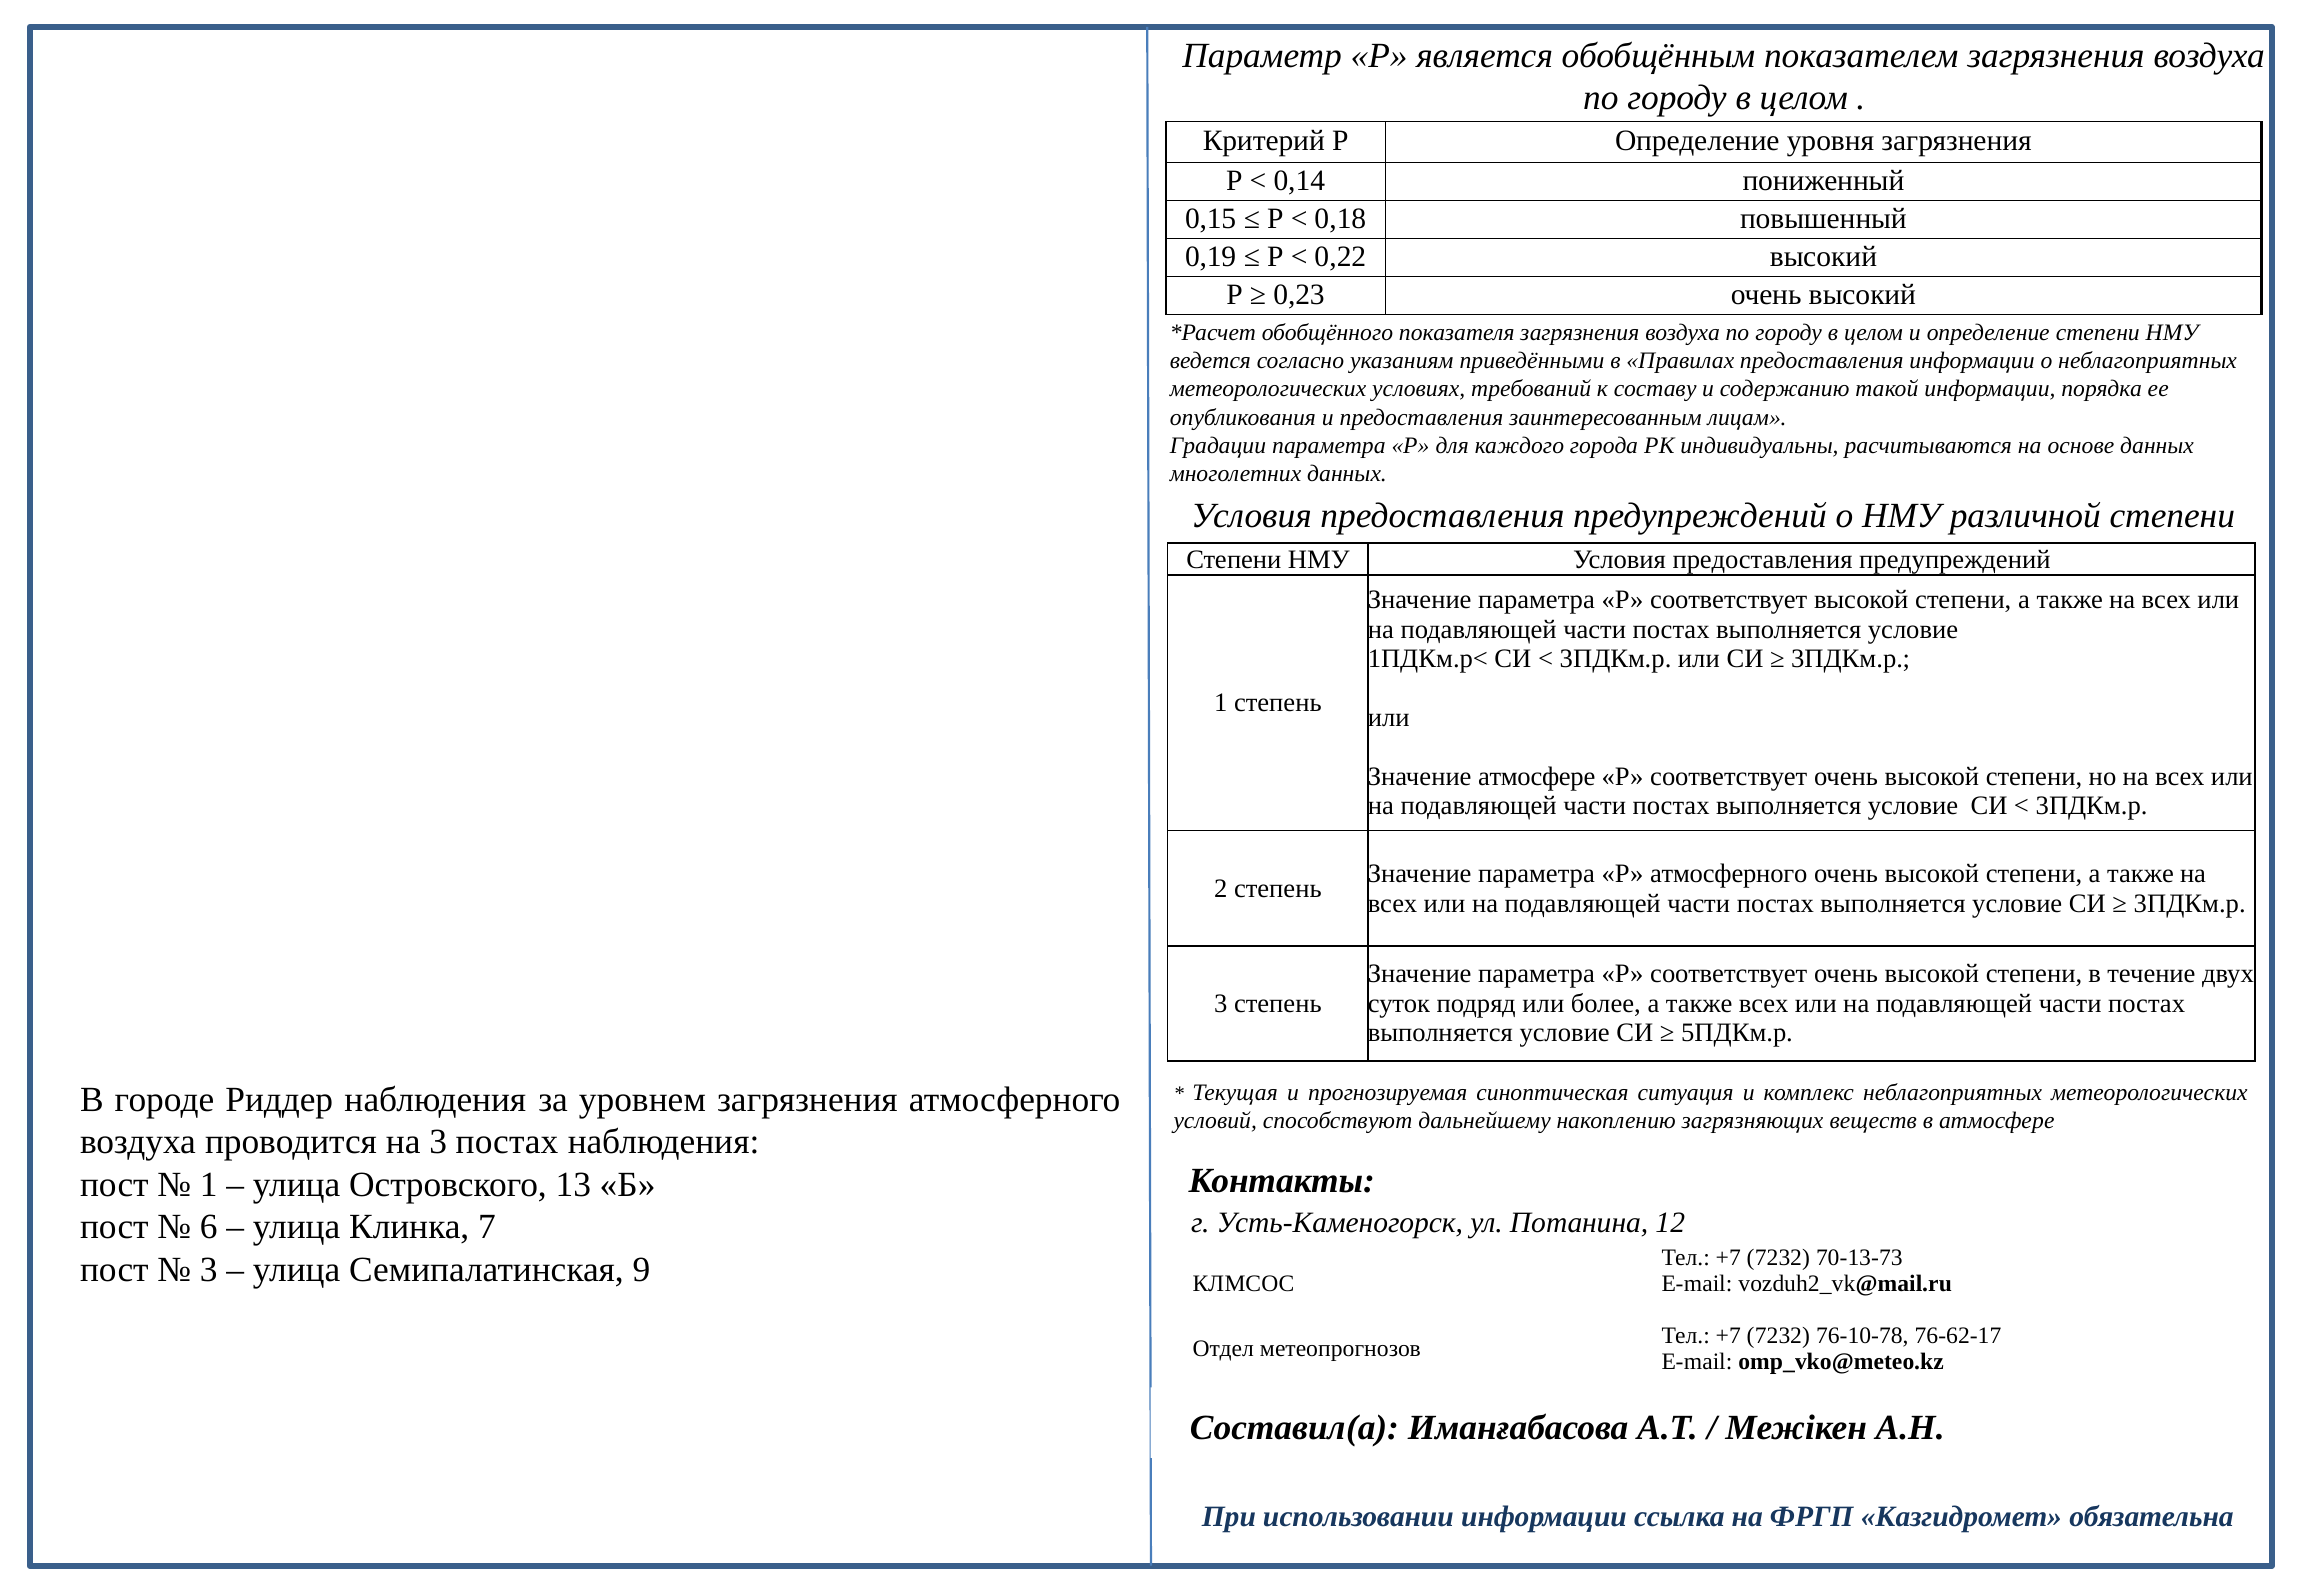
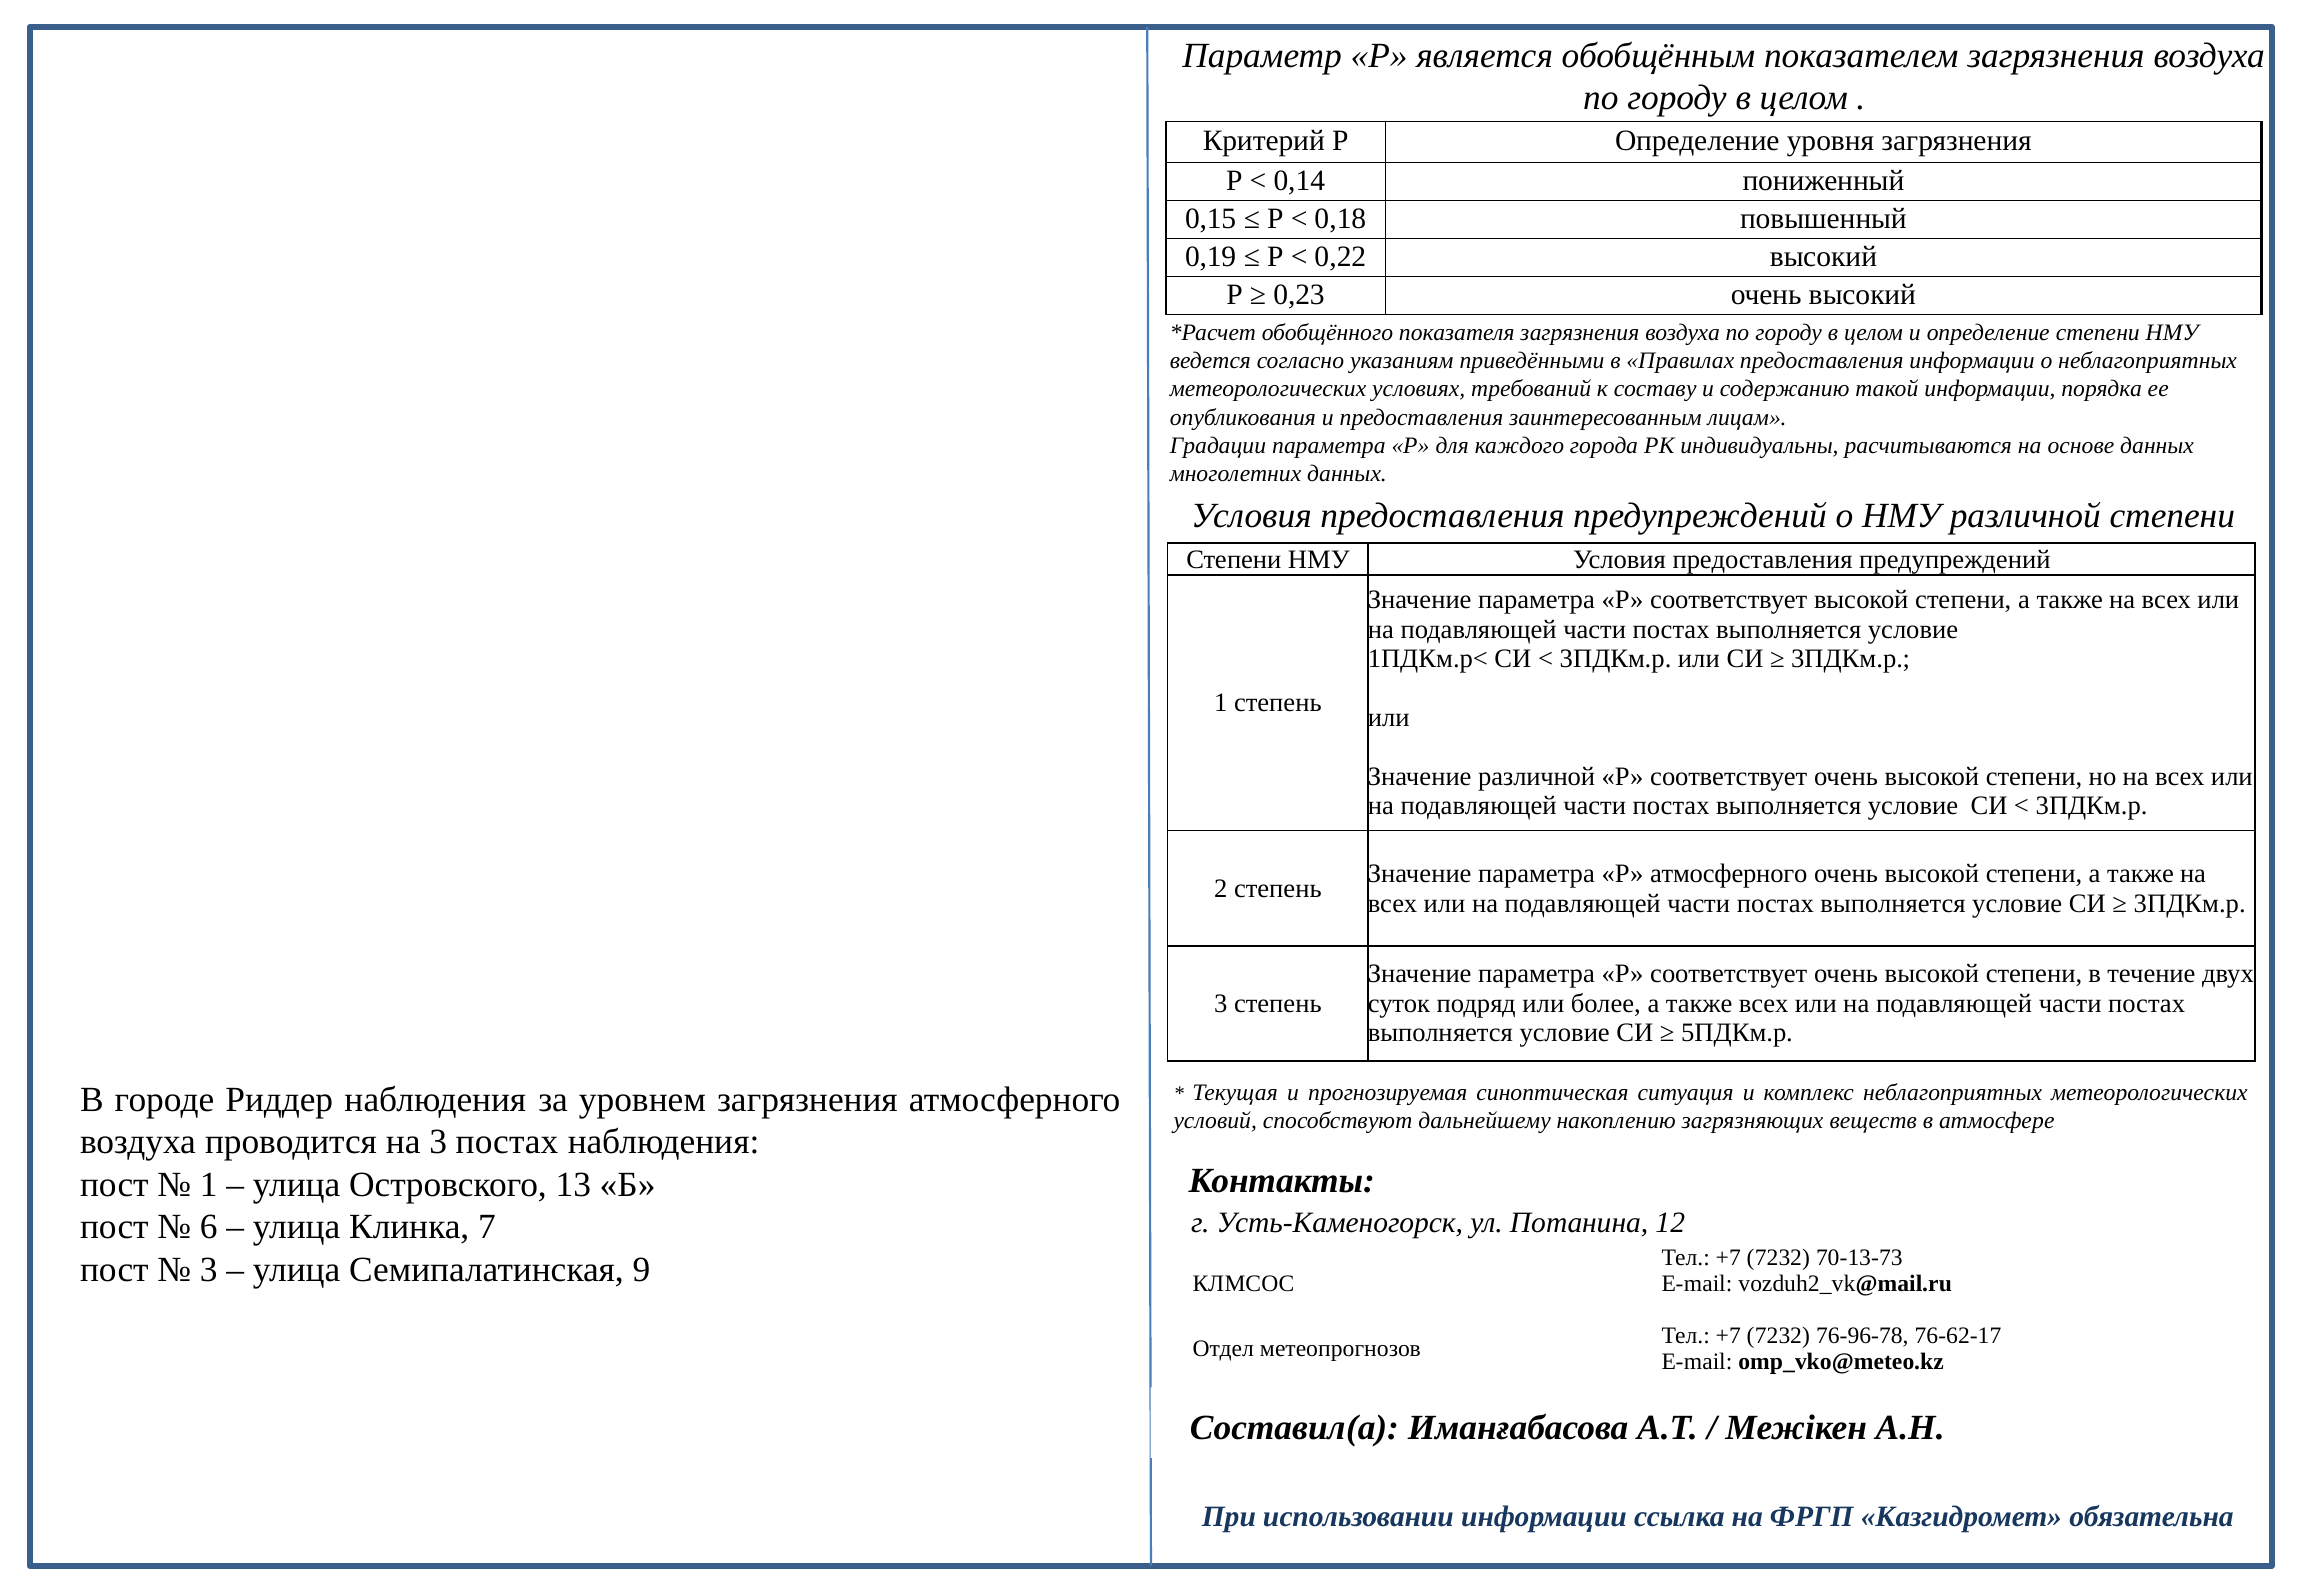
Значение атмосфере: атмосфере -> различной (1537, 777)
76-10-78: 76-10-78 -> 76-96-78 (1862, 1336)
